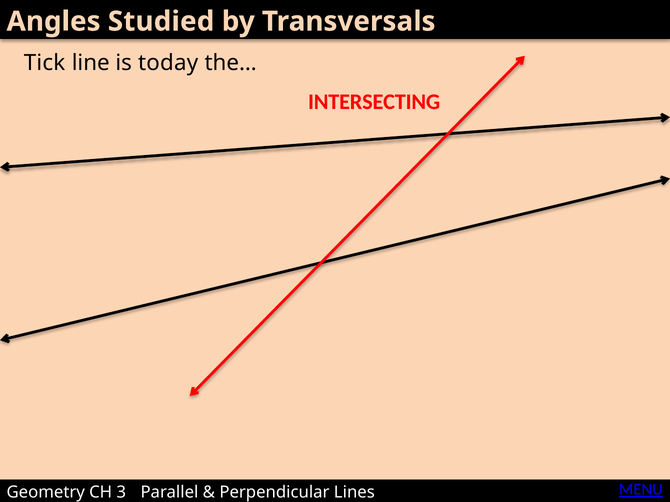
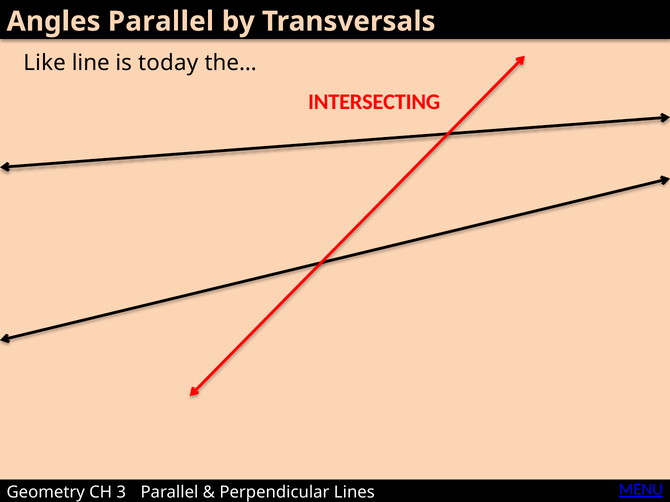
Angles Studied: Studied -> Parallel (161, 21)
Tick: Tick -> Like (45, 63)
